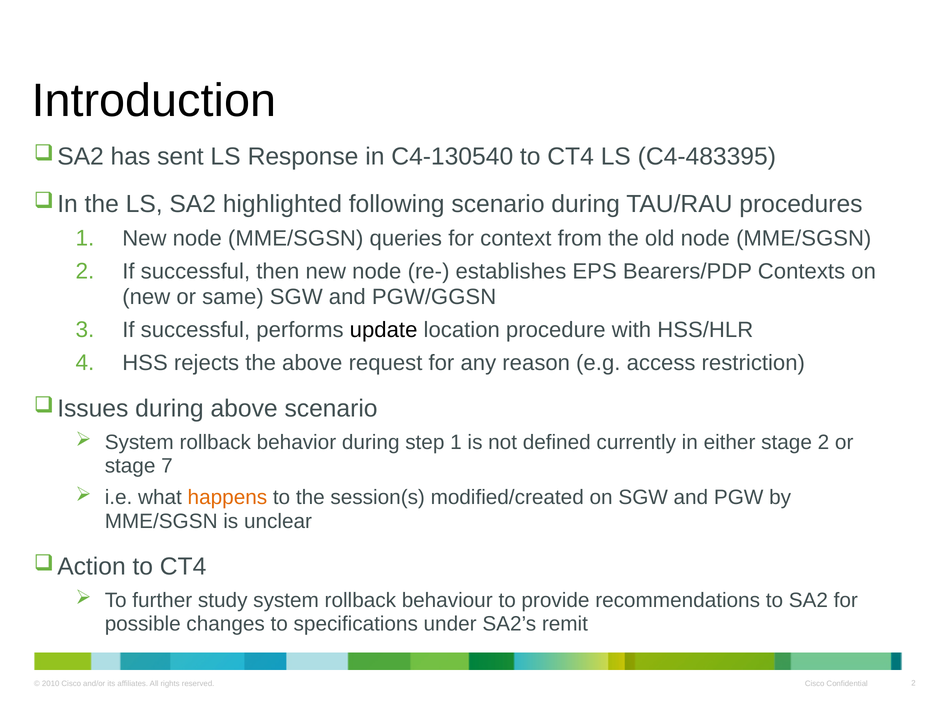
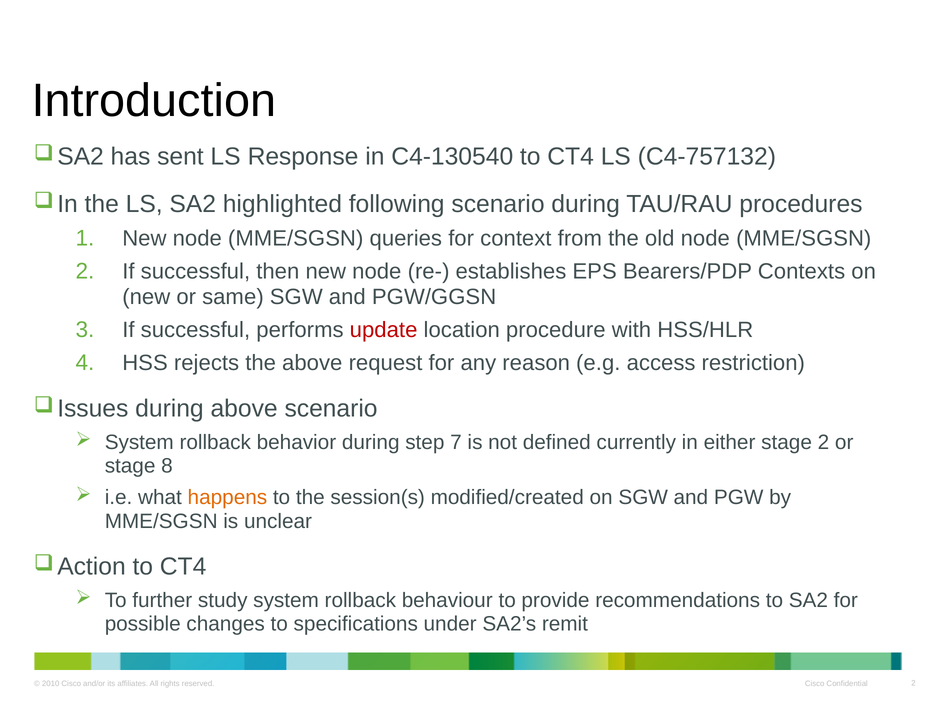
C4-483395: C4-483395 -> C4-757132 (707, 157)
update colour: black -> red (384, 330)
step 1: 1 -> 7 (456, 442)
7: 7 -> 8 (167, 466)
